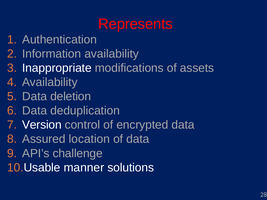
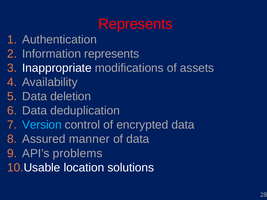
Information availability: availability -> represents (112, 54)
Version colour: white -> light blue (42, 125)
location: location -> manner (89, 139)
challenge: challenge -> problems (78, 153)
manner: manner -> location (84, 168)
